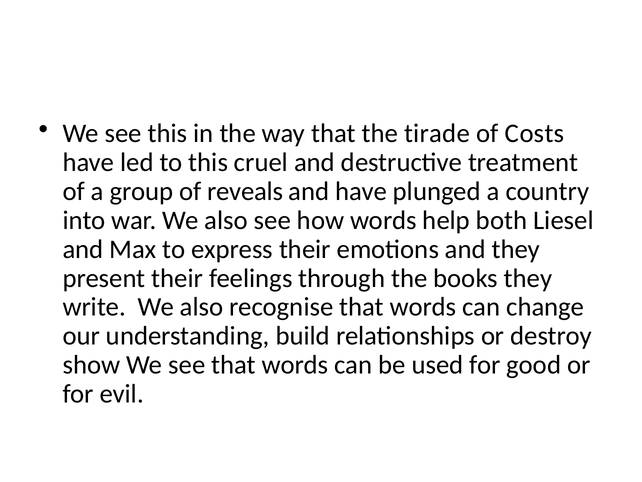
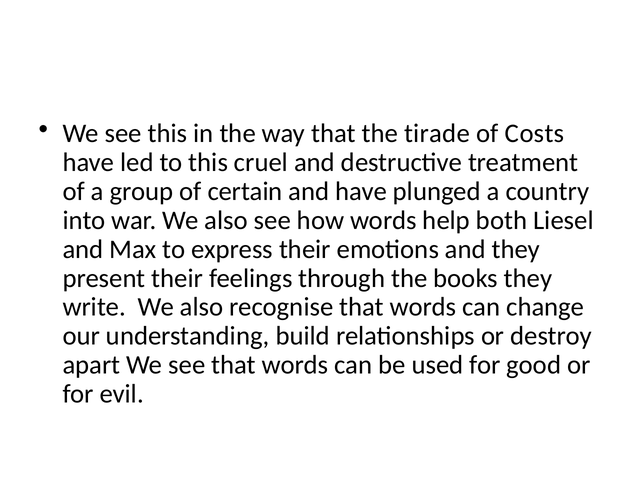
reveals: reveals -> certain (245, 191)
show: show -> apart (91, 365)
